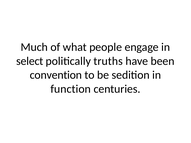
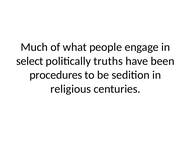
convention: convention -> procedures (56, 75)
function: function -> religious (71, 89)
